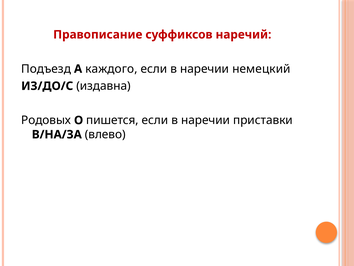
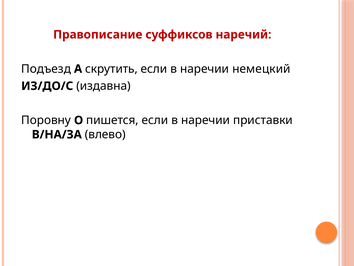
каждого: каждого -> скрутить (111, 69)
Родовых: Родовых -> Поровну (46, 120)
